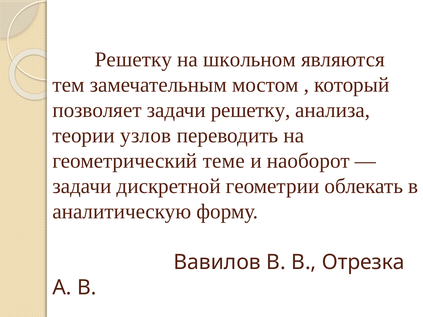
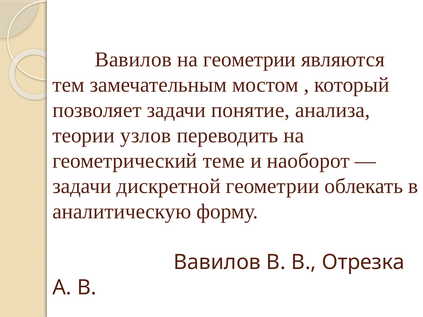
Решетку: Решетку -> Вавилов (133, 59)
на школьном: школьном -> геометрии (250, 59)
задачи решетку: решетку -> понятие (250, 110)
